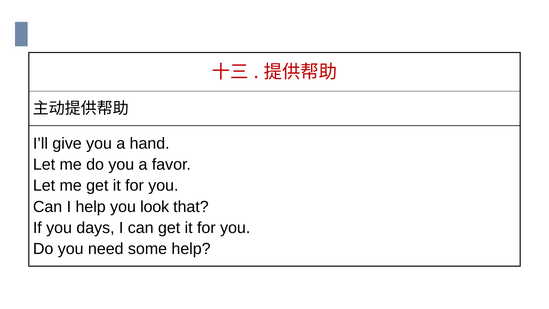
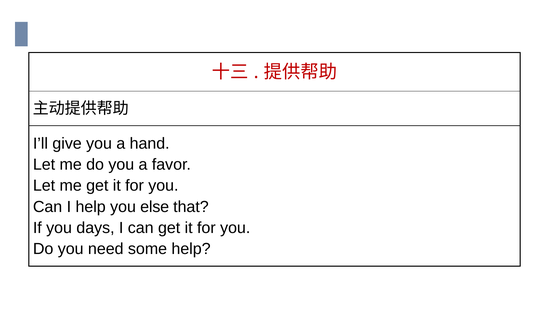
look: look -> else (155, 207)
